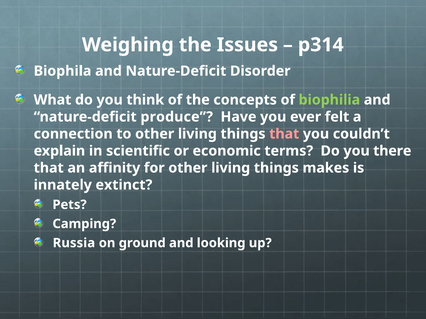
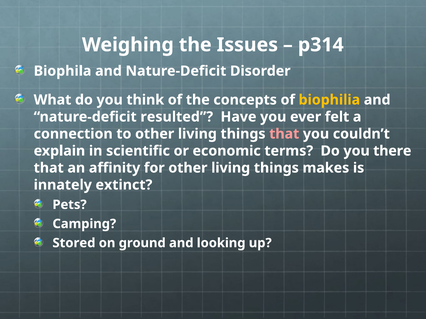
biophilia colour: light green -> yellow (329, 100)
produce: produce -> resulted (177, 117)
Russia: Russia -> Stored (74, 243)
